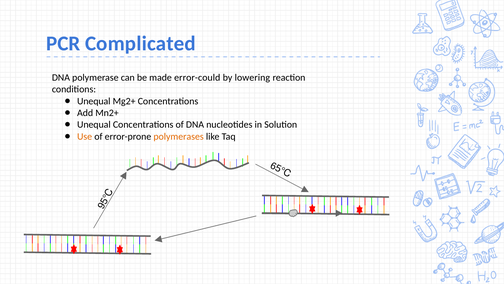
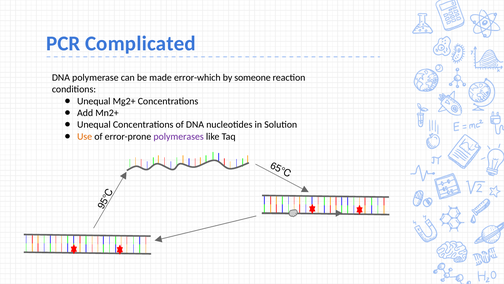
error-could: error-could -> error-which (197, 77)
lowering: lowering -> someone (252, 77)
polymerases colour: orange -> purple (179, 136)
